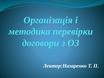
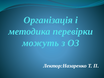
договори: договори -> можуть (41, 43)
